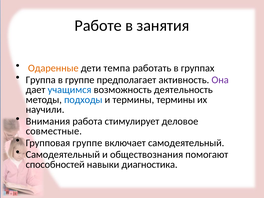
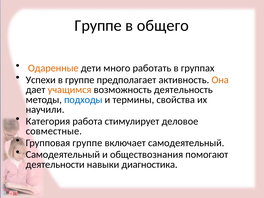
Работе: Работе -> Группе (98, 26)
занятия: занятия -> общего (163, 26)
темпа: темпа -> много (117, 68)
Группа: Группа -> Успехи (41, 80)
Она colour: purple -> orange (220, 80)
учащимся colour: blue -> orange (70, 90)
термины термины: термины -> свойства (176, 100)
Внимания: Внимания -> Категория (48, 121)
способностей: способностей -> деятельности (55, 164)
